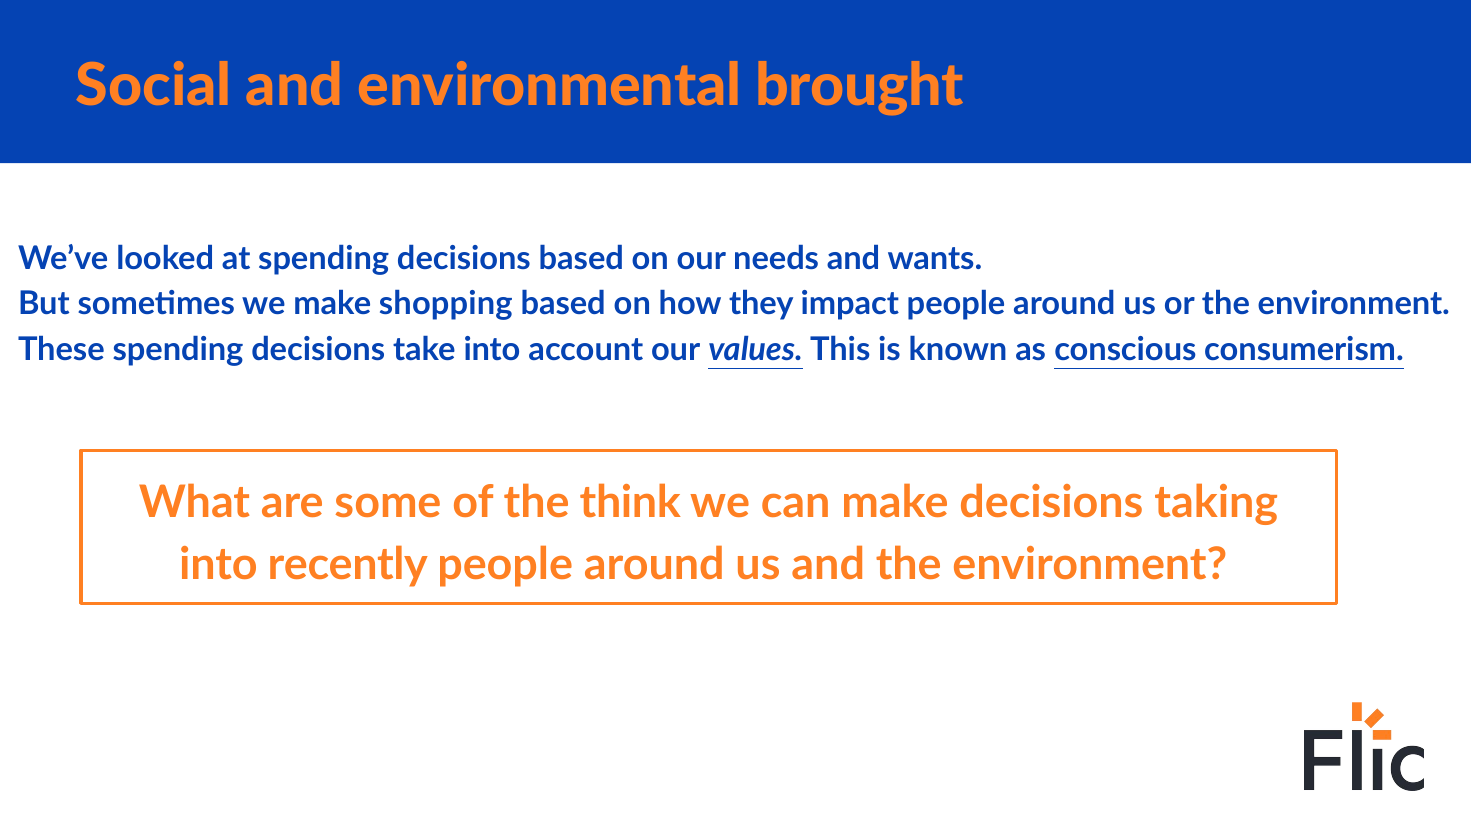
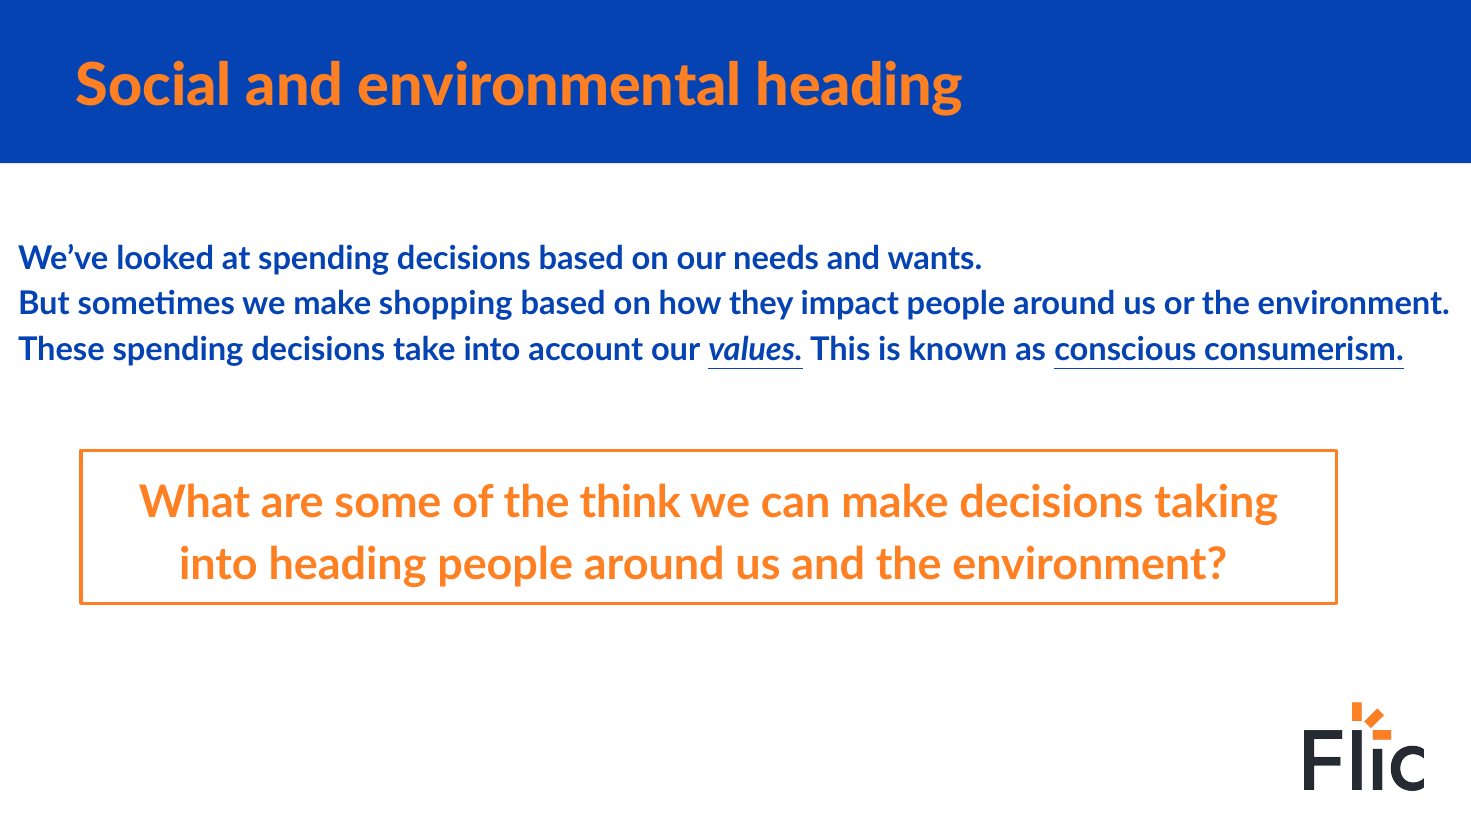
environmental brought: brought -> heading (859, 86)
into recently: recently -> heading (348, 565)
